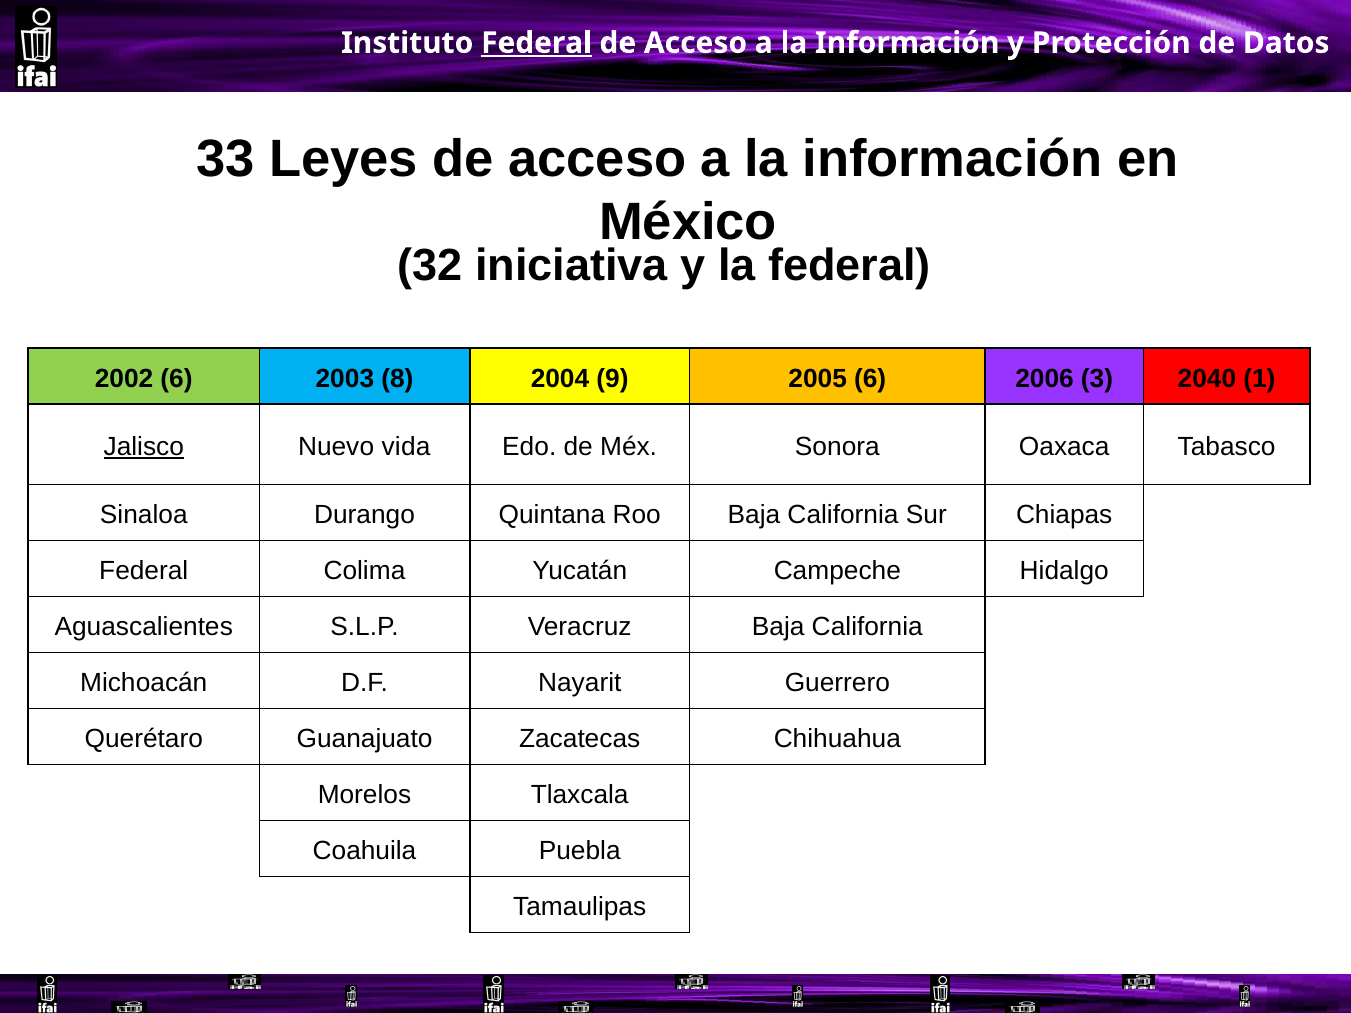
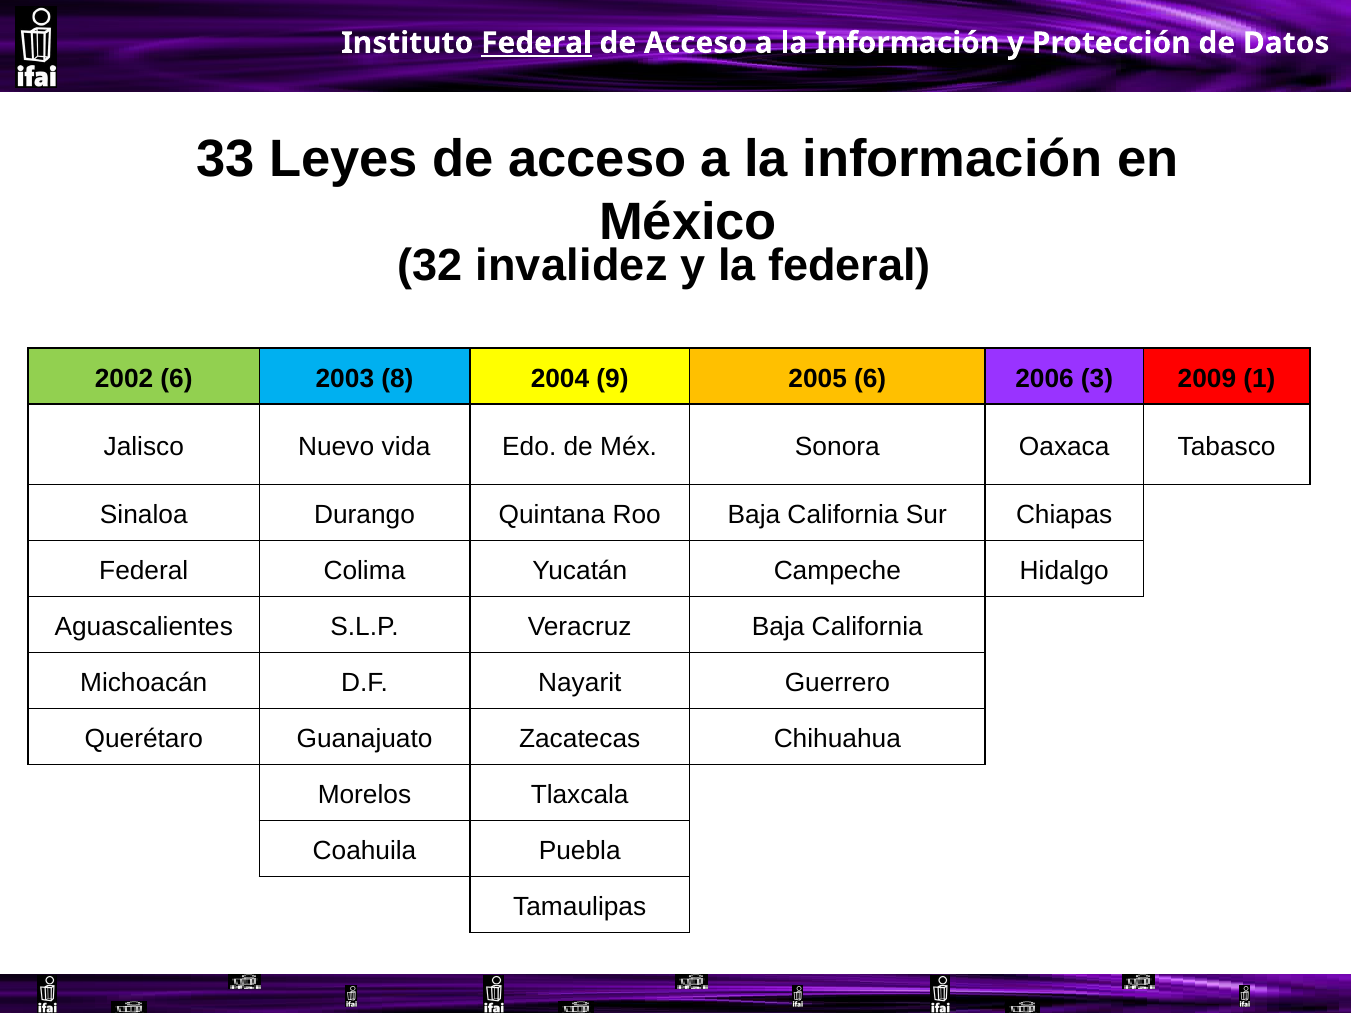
iniciativa: iniciativa -> invalidez (571, 266)
2040: 2040 -> 2009 (1207, 379)
Jalisco underline: present -> none (144, 447)
